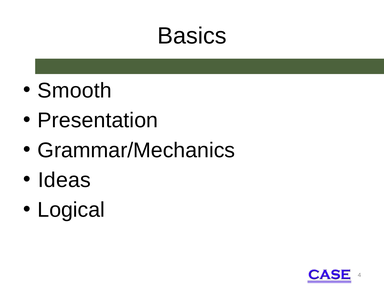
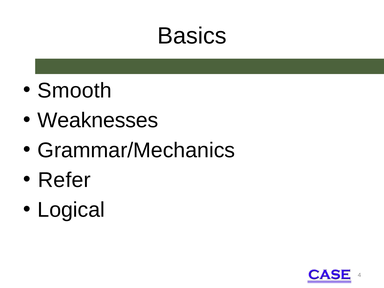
Presentation: Presentation -> Weaknesses (98, 120)
Ideas: Ideas -> Refer (64, 180)
